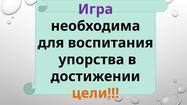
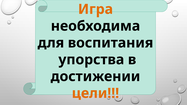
Игра colour: purple -> orange (95, 9)
